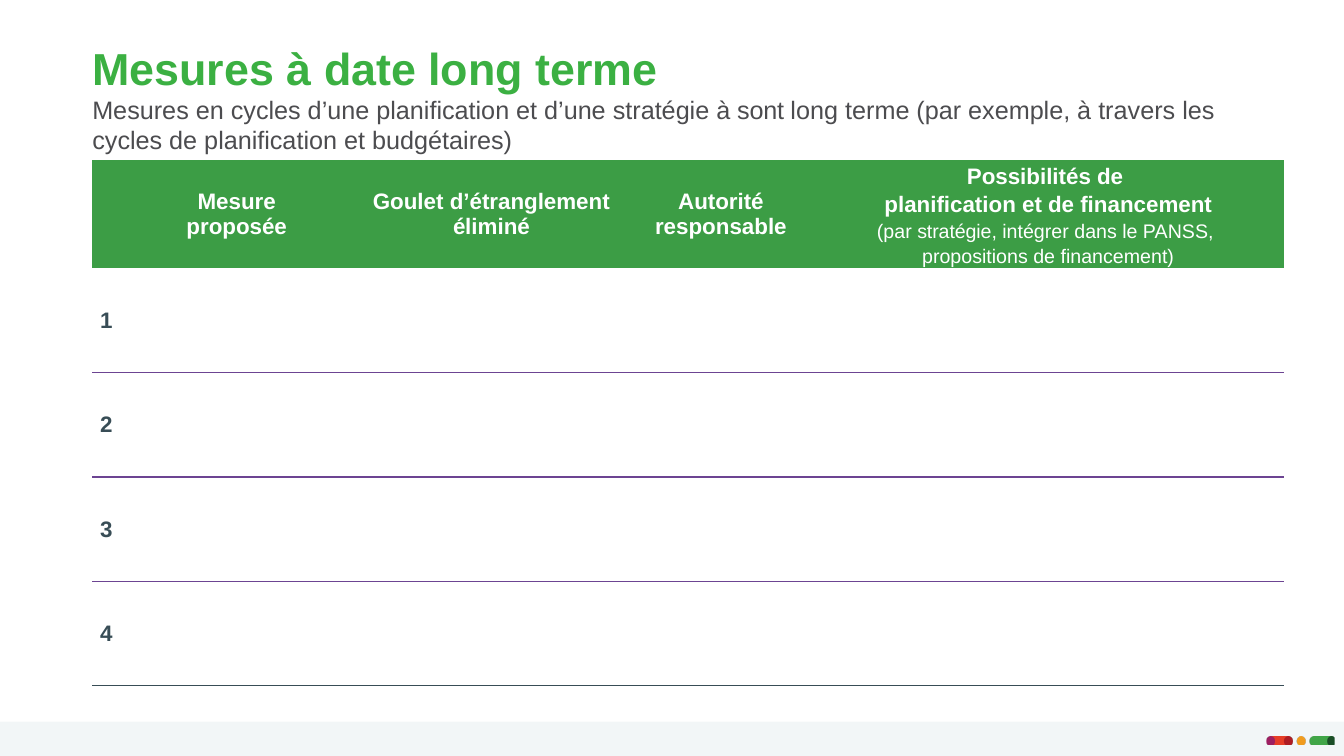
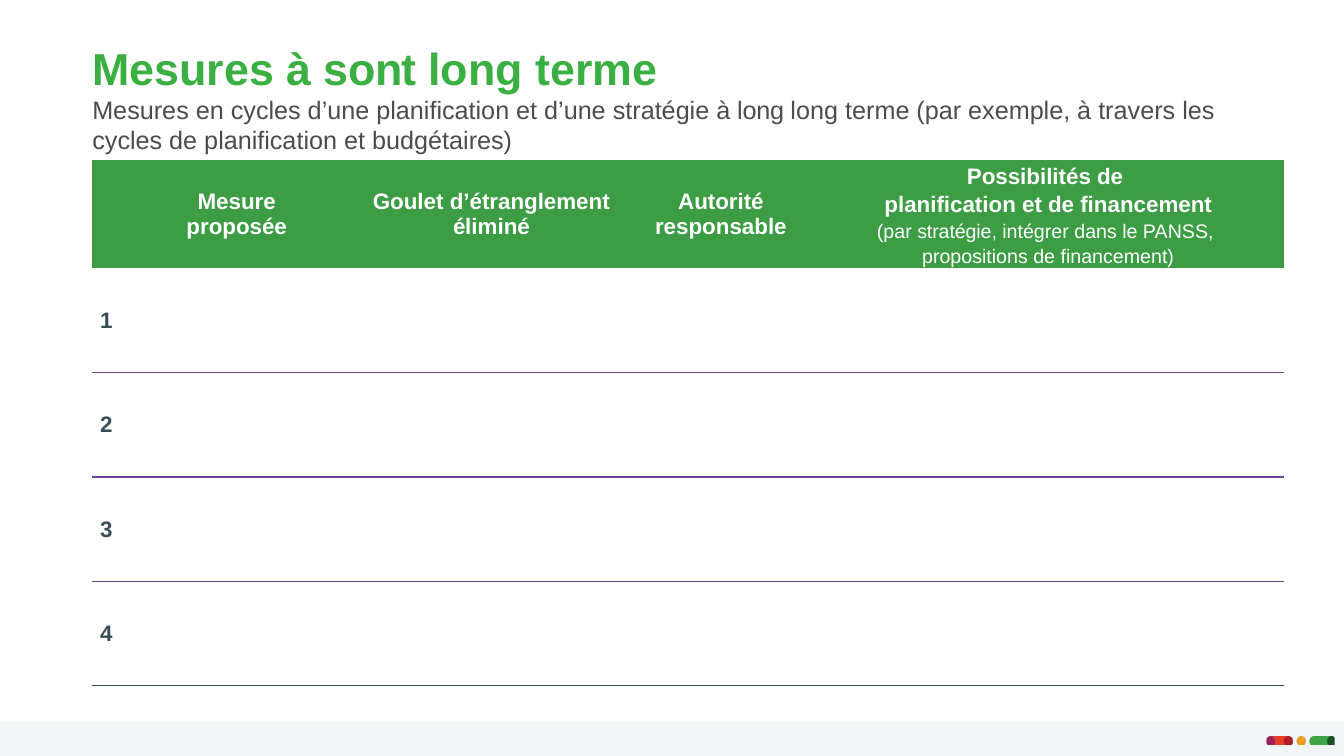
date: date -> sont (370, 70)
à sont: sont -> long (761, 111)
